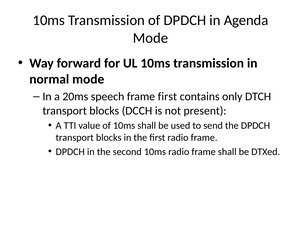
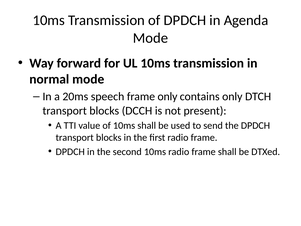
frame first: first -> only (167, 96)
